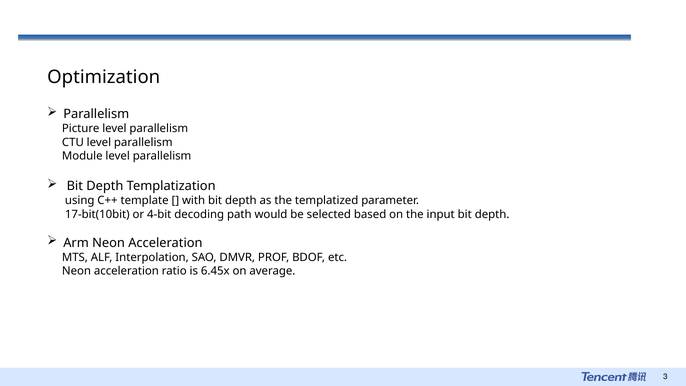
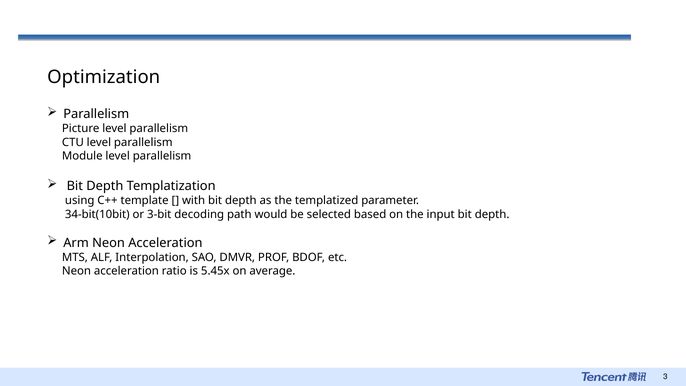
17-bit(10bit: 17-bit(10bit -> 34-bit(10bit (97, 214)
4-bit: 4-bit -> 3-bit (159, 214)
6.45x: 6.45x -> 5.45x (215, 271)
